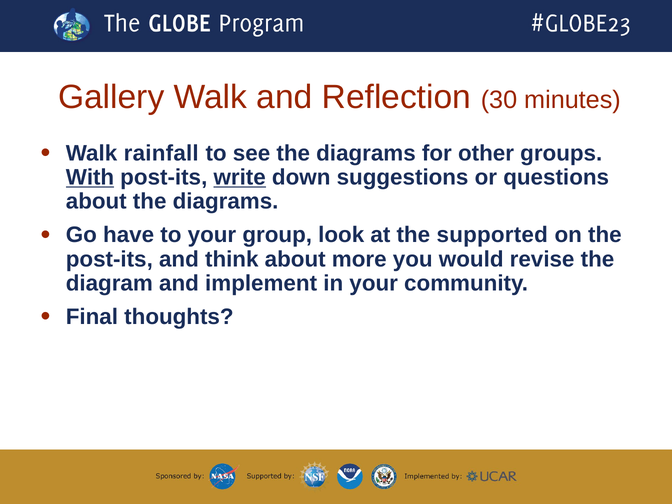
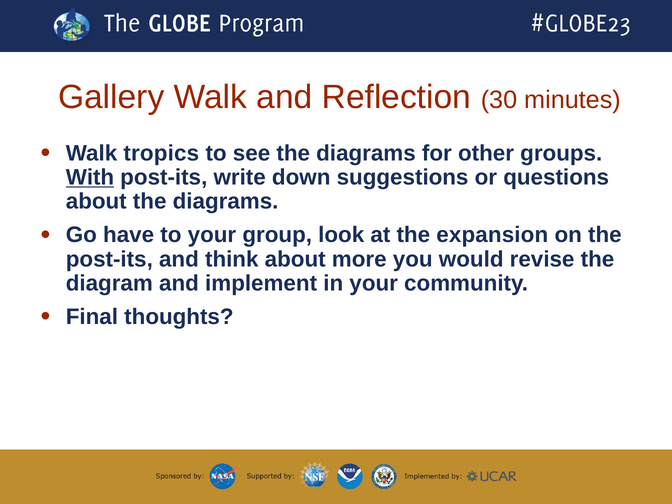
rainfall: rainfall -> tropics (161, 153)
write underline: present -> none (240, 177)
supported: supported -> expansion (492, 235)
